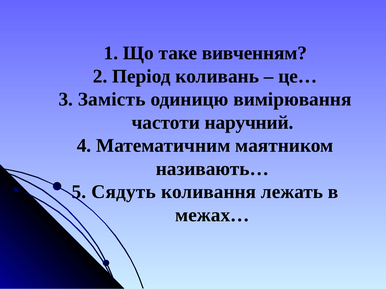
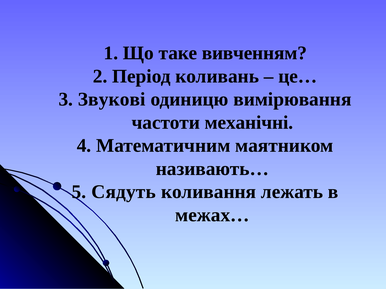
Замість: Замість -> Звукові (112, 99)
наручний: наручний -> механічні (249, 123)
